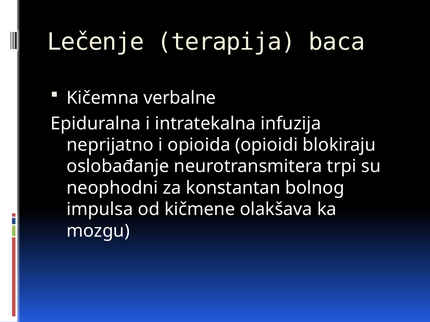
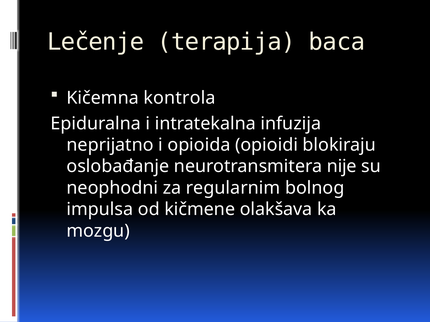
verbalne: verbalne -> kontrola (180, 98)
trpi: trpi -> nije (342, 167)
konstantan: konstantan -> regularnim (233, 188)
